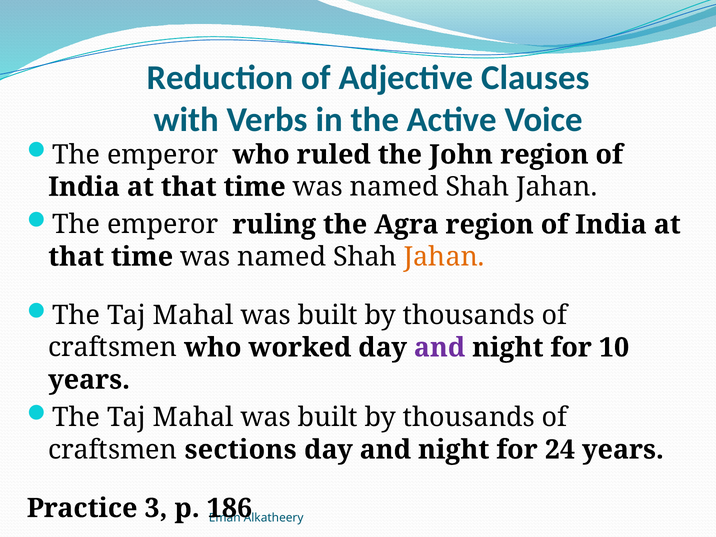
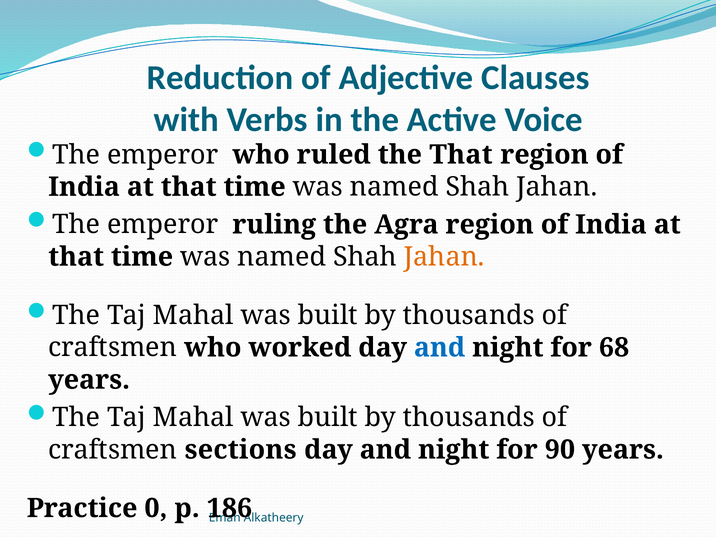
the John: John -> That (461, 155)
and colour: purple -> blue (440, 348)
10: 10 -> 68 (614, 348)
24: 24 -> 90 (560, 450)
3: 3 -> 0 (156, 508)
